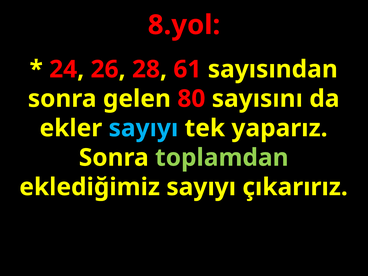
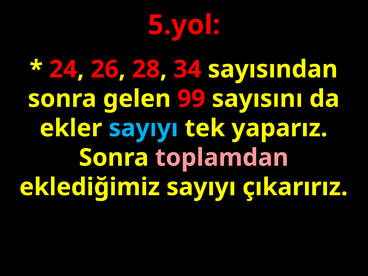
8.yol: 8.yol -> 5.yol (184, 25)
61: 61 -> 34 (187, 69)
80: 80 -> 99 (191, 99)
toplamdan colour: light green -> pink (222, 158)
